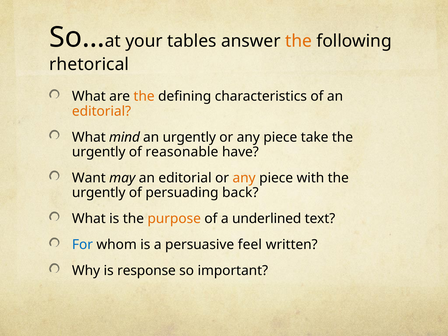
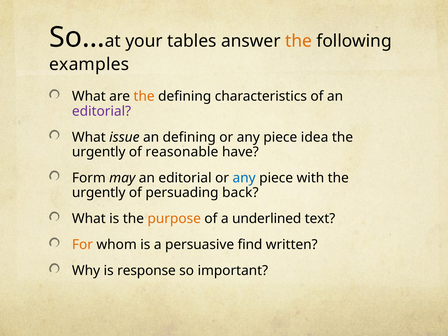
rhetorical: rhetorical -> examples (89, 64)
editorial colour: orange -> purple (102, 111)
mind: mind -> issue (124, 137)
an urgently: urgently -> defining (189, 137)
take: take -> idea (315, 137)
Want: Want -> Form (89, 178)
any colour: orange -> blue (244, 178)
For colour: blue -> orange (82, 245)
feel: feel -> find (250, 245)
